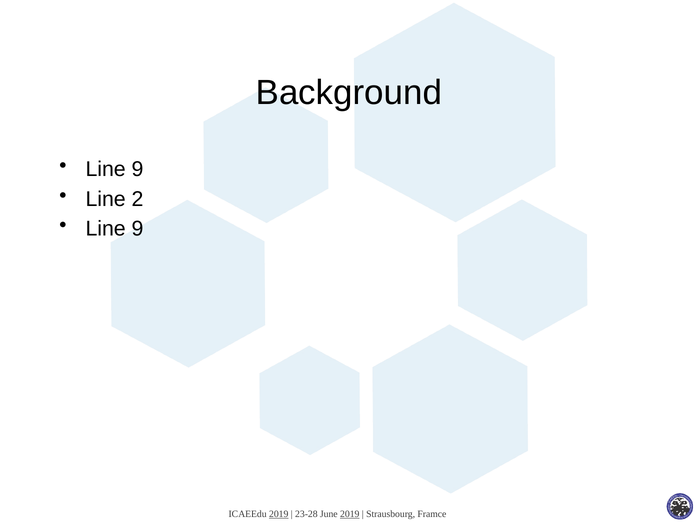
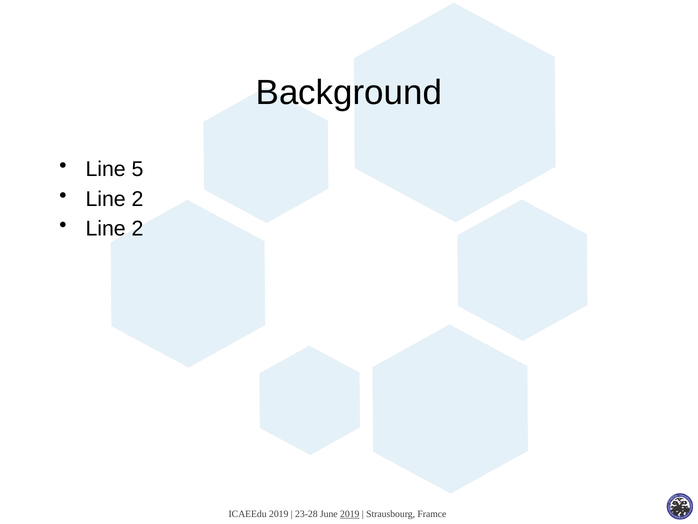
9: 9 -> 5 (137, 169)
9: 9 -> 2 (137, 229)
2019 underline: present -> none (279, 514)
